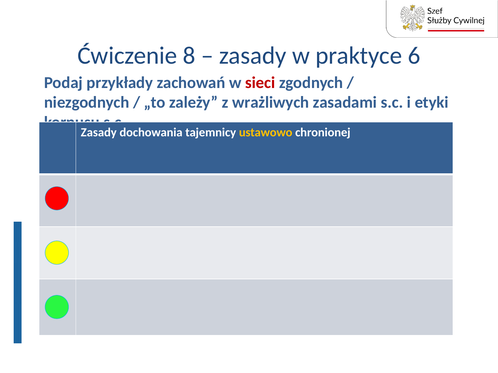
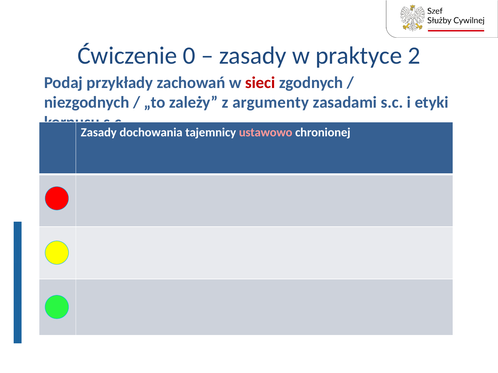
8: 8 -> 0 (189, 56)
6: 6 -> 2 (414, 56)
wrażliwych: wrażliwych -> argumenty (271, 103)
ustawowo colour: yellow -> pink (266, 132)
